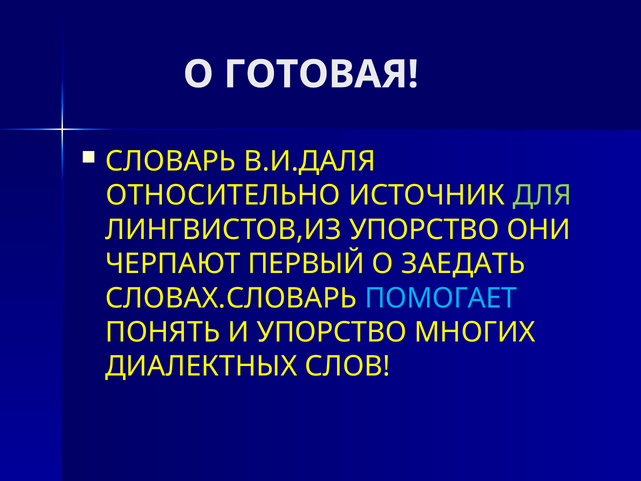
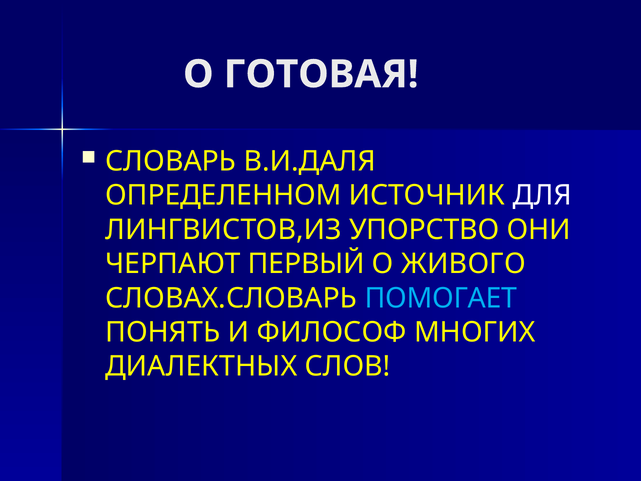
ОТНОСИТЕЛЬНО: ОТНОСИТЕЛЬНО -> ОПРЕДЕЛЕННОМ (223, 195)
ДЛЯ colour: light green -> white (542, 195)
ЗАЕДАТЬ: ЗАЕДАТЬ -> ЖИВОГО (463, 264)
И УПОРСТВО: УПОРСТВО -> ФИЛОСОФ (332, 332)
